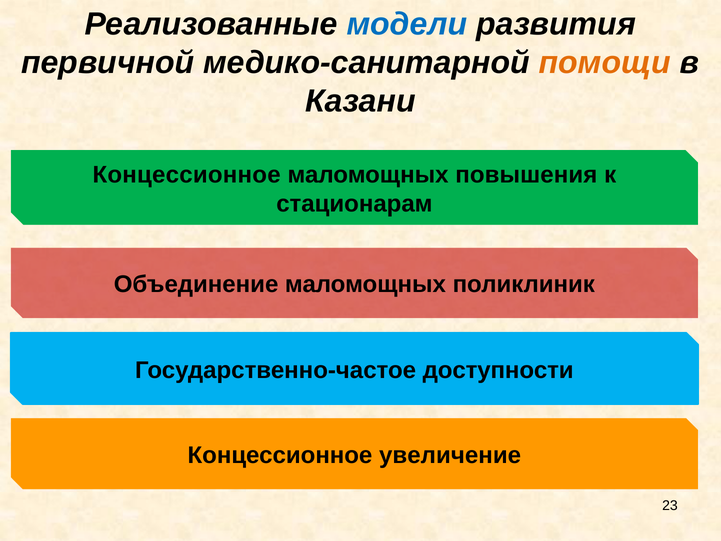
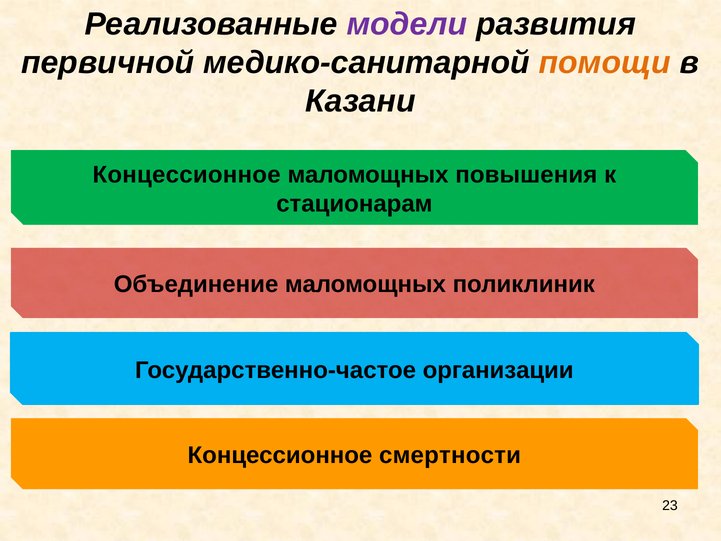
модели colour: blue -> purple (407, 24)
доступности: доступности -> организации (498, 370)
увеличение: увеличение -> смертности (450, 455)
